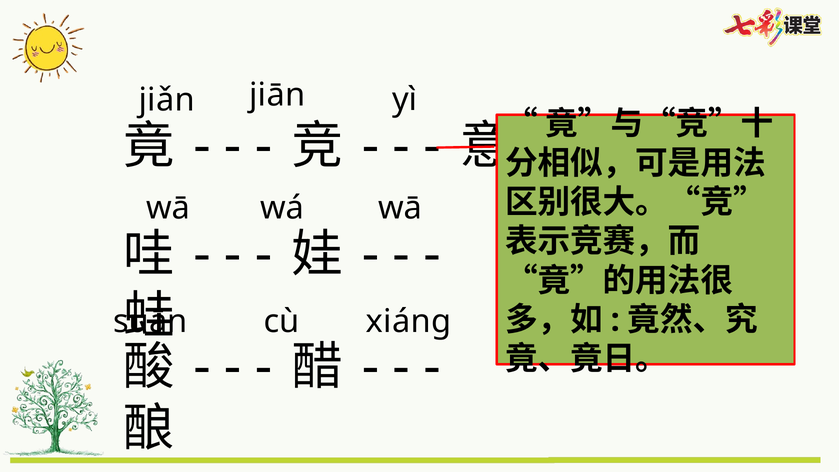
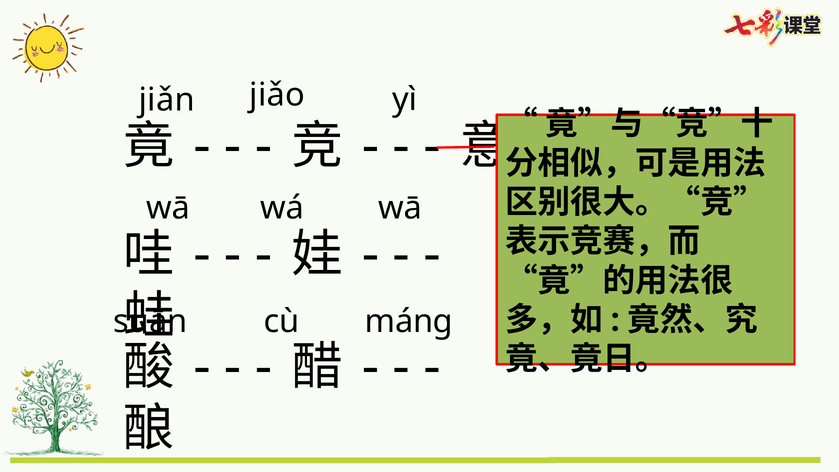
jiān: jiān -> jiǎo (277, 95)
xiáng: xiáng -> máng (409, 321)
